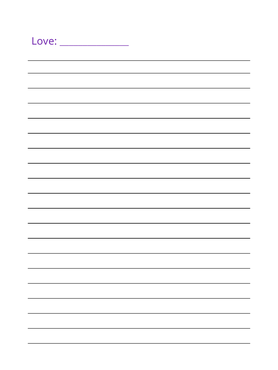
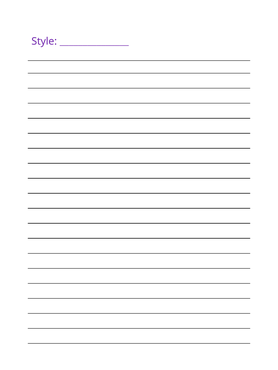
Love: Love -> Style (44, 41)
